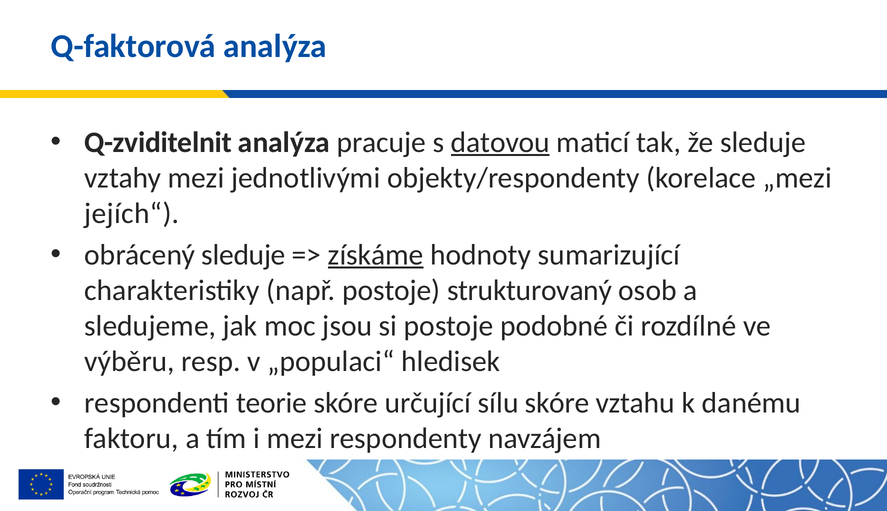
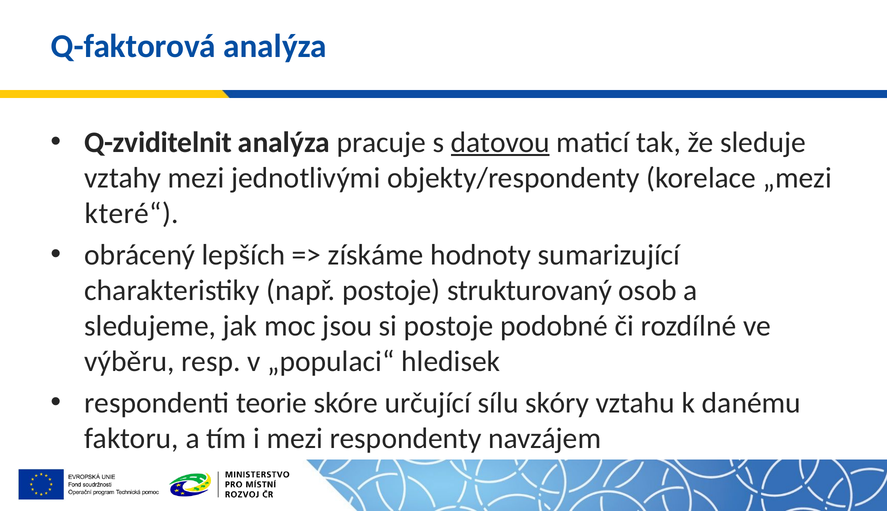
jejích“: jejích“ -> které“ (132, 213)
obrácený sleduje: sleduje -> lepších (243, 255)
získáme underline: present -> none (376, 255)
sílu skóre: skóre -> skóry (557, 403)
